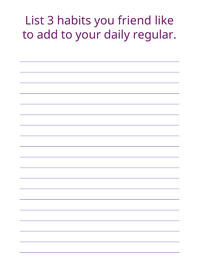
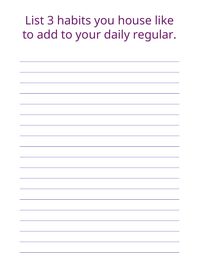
friend: friend -> house (135, 21)
